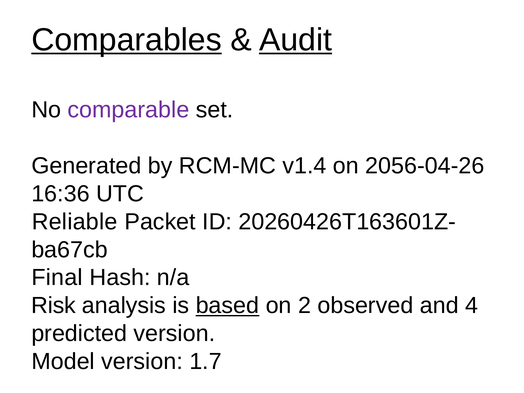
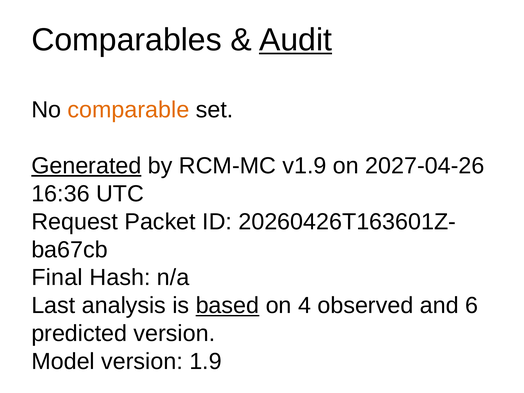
Comparables underline: present -> none (127, 40)
comparable colour: purple -> orange (128, 110)
Generated underline: none -> present (86, 166)
v1.4: v1.4 -> v1.9 (304, 166)
2056-04-26: 2056-04-26 -> 2027-04-26 (425, 166)
Reliable: Reliable -> Request (75, 222)
Risk: Risk -> Last (53, 306)
2: 2 -> 4 (305, 306)
4: 4 -> 6 (472, 306)
1.7: 1.7 -> 1.9 (206, 361)
